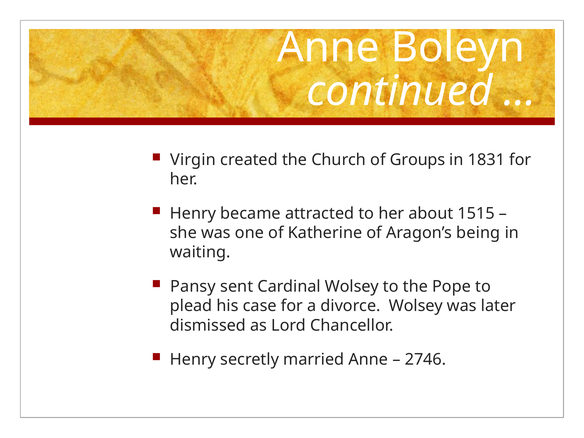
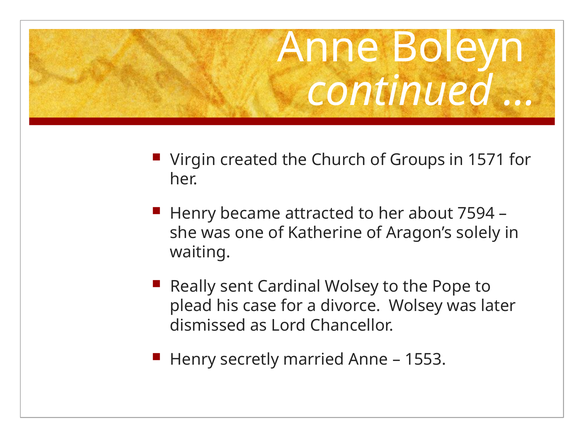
1831: 1831 -> 1571 (486, 160)
1515: 1515 -> 7594 (476, 213)
being: being -> solely (478, 233)
Pansy: Pansy -> Really (193, 286)
2746: 2746 -> 1553 (425, 359)
